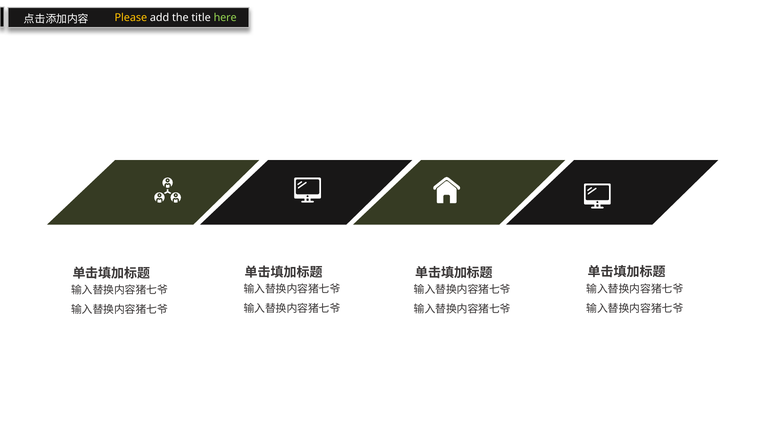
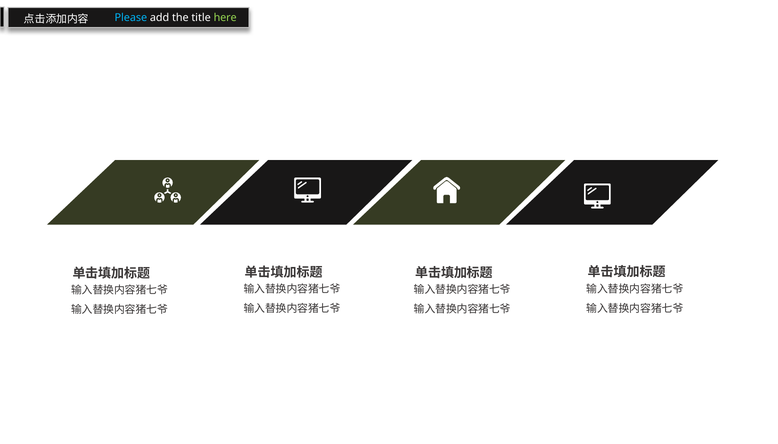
Please colour: yellow -> light blue (131, 18)
